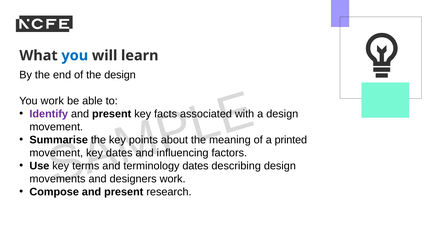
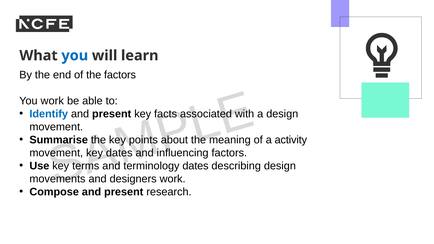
the design: design -> factors (120, 75)
Identify colour: purple -> blue (49, 114)
printed: printed -> activity (291, 140)
